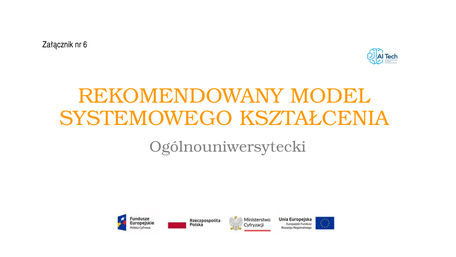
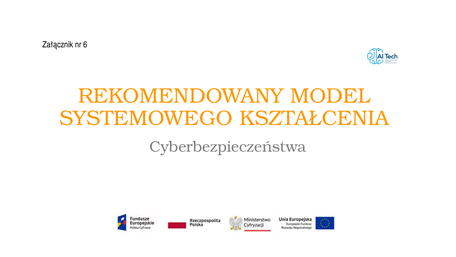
Ogólnouniwersytecki: Ogólnouniwersytecki -> Cyberbezpieczeństwa (228, 147)
